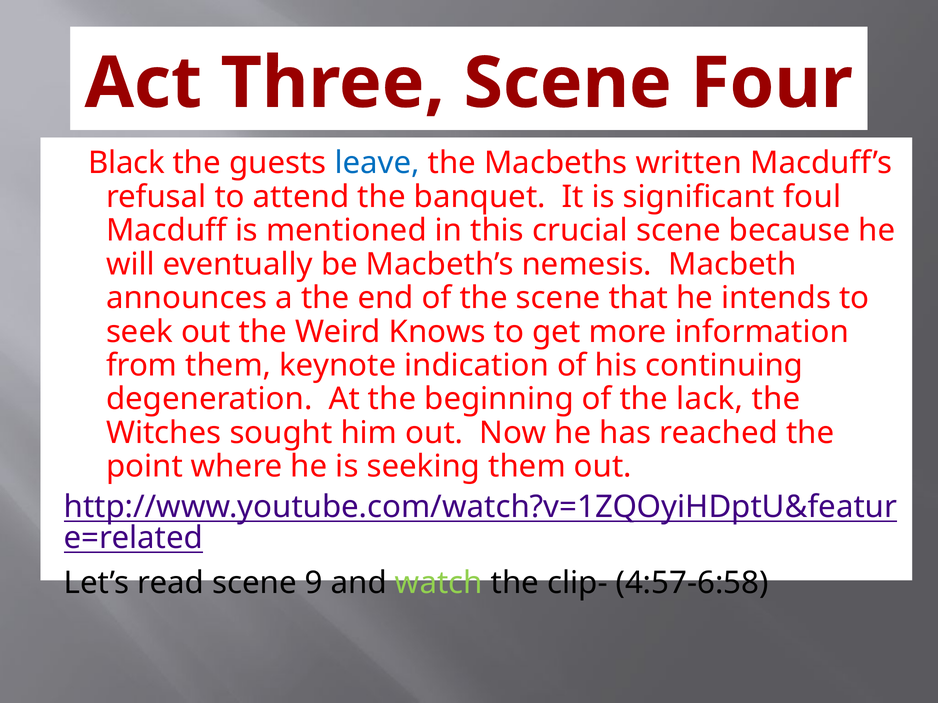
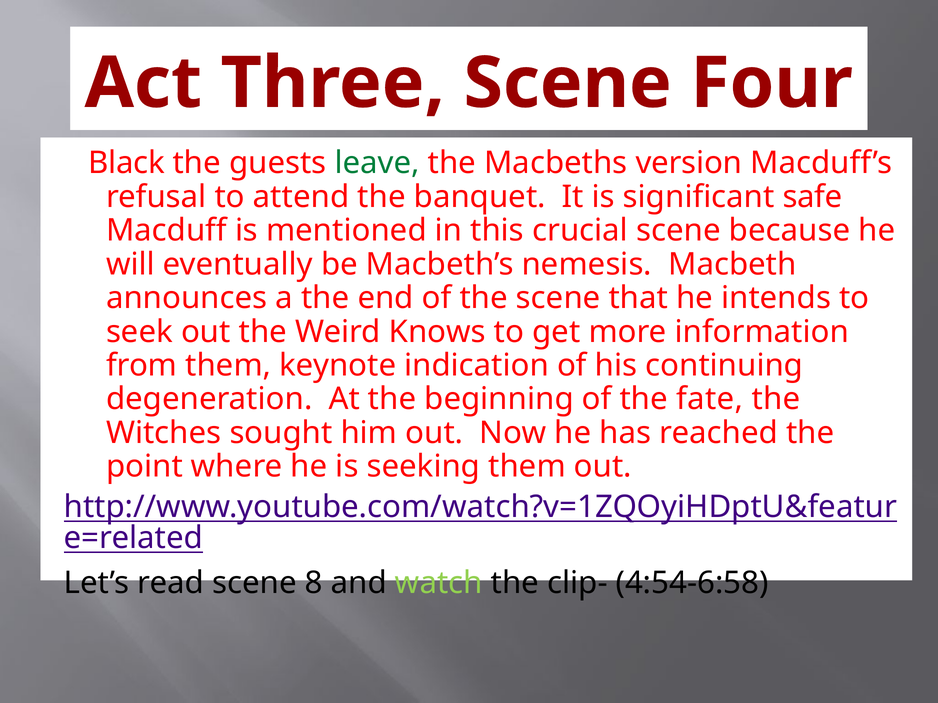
leave colour: blue -> green (377, 163)
written: written -> version (689, 163)
foul: foul -> safe (813, 197)
lack: lack -> fate (710, 399)
9: 9 -> 8 (314, 584)
4:57-6:58: 4:57-6:58 -> 4:54-6:58 (692, 584)
